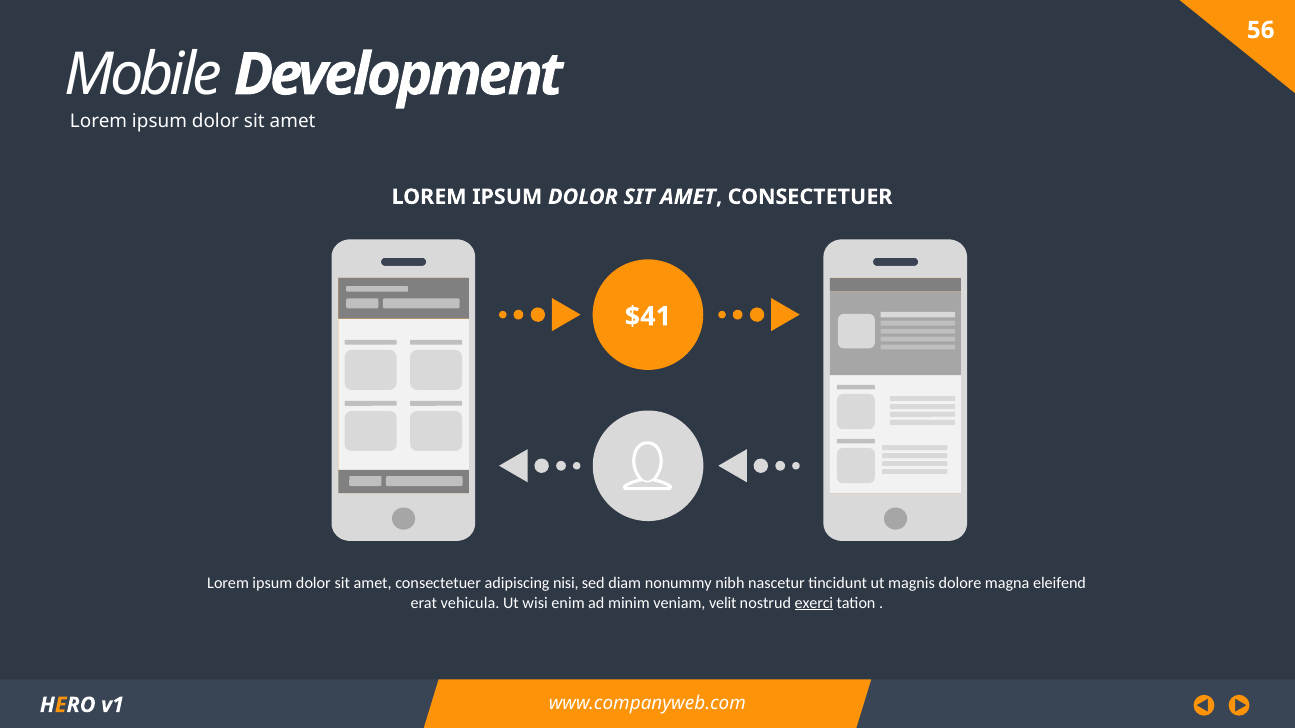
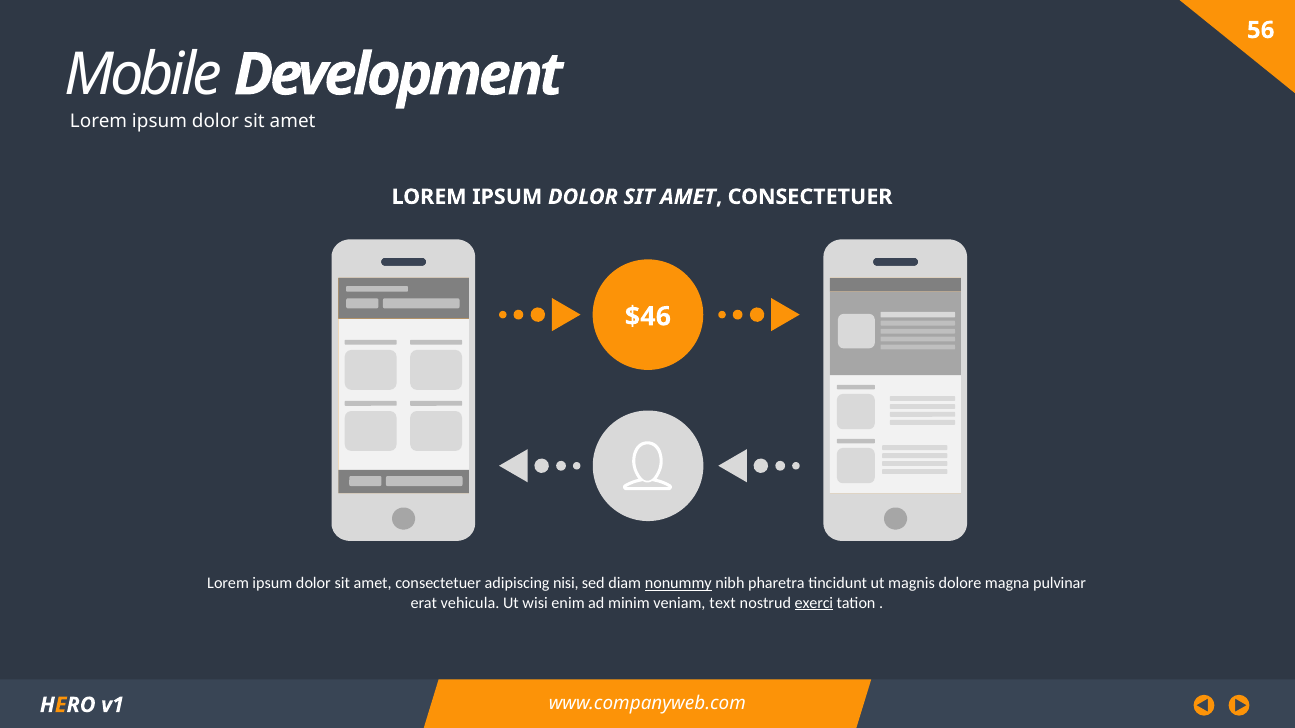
$41: $41 -> $46 (648, 317)
nonummy underline: none -> present (678, 584)
nascetur: nascetur -> pharetra (776, 584)
eleifend: eleifend -> pulvinar (1060, 584)
velit: velit -> text (723, 603)
